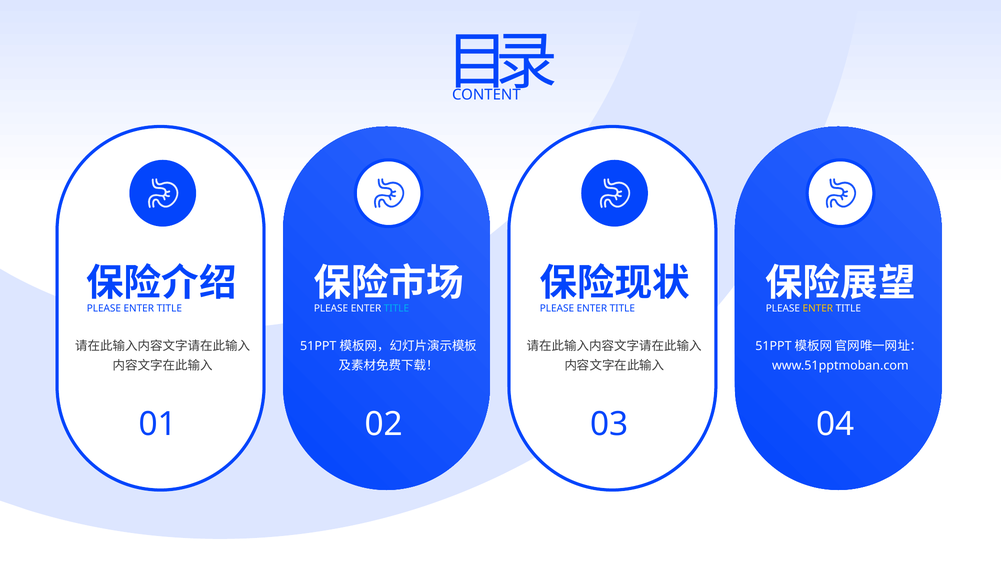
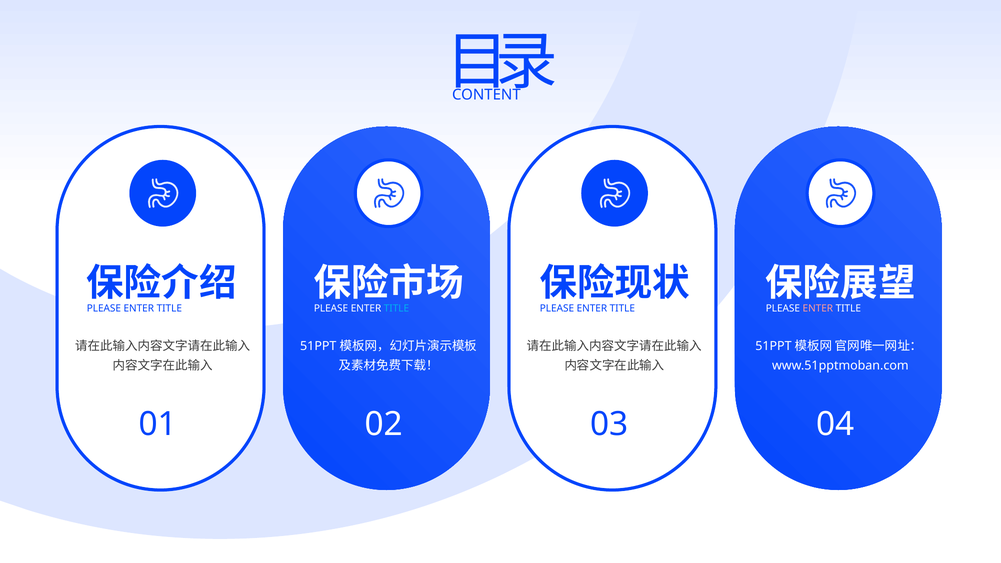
ENTER colour: yellow -> pink (818, 309)
